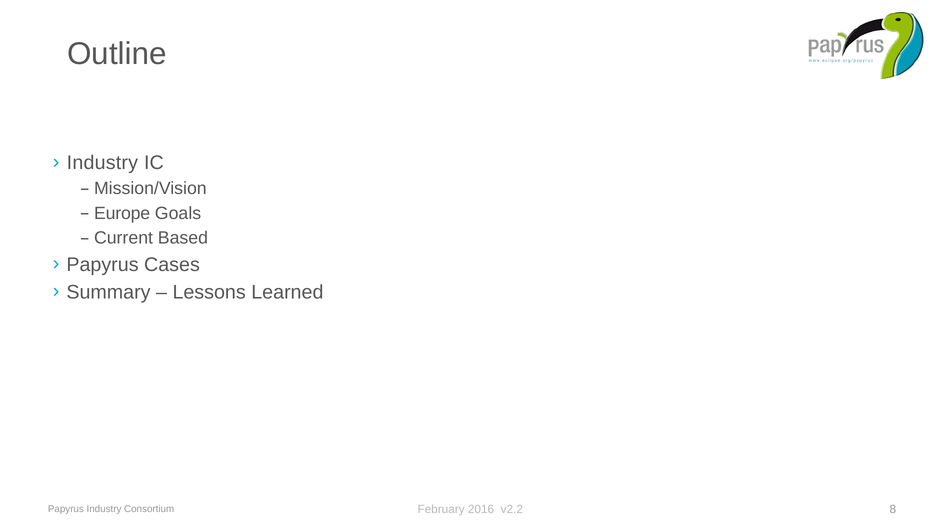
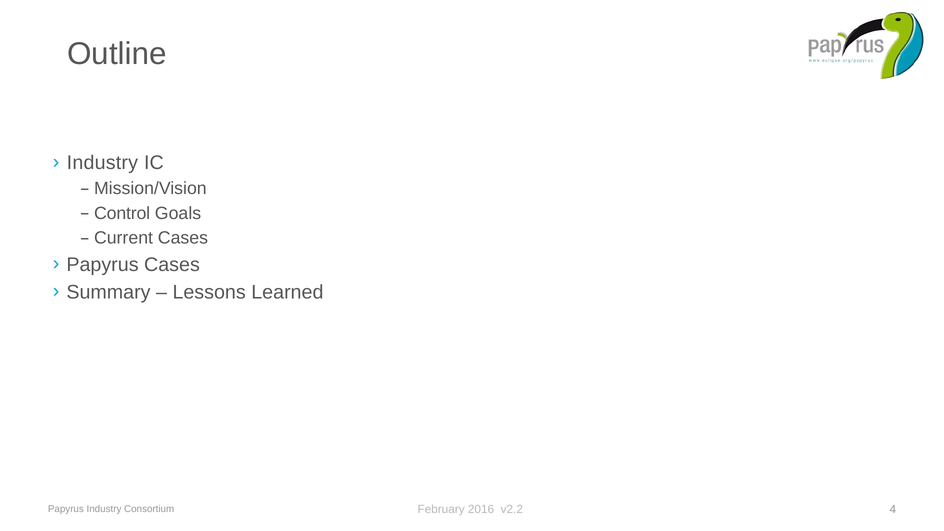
Europe: Europe -> Control (122, 213)
Current Based: Based -> Cases (183, 238)
8: 8 -> 4 (893, 509)
